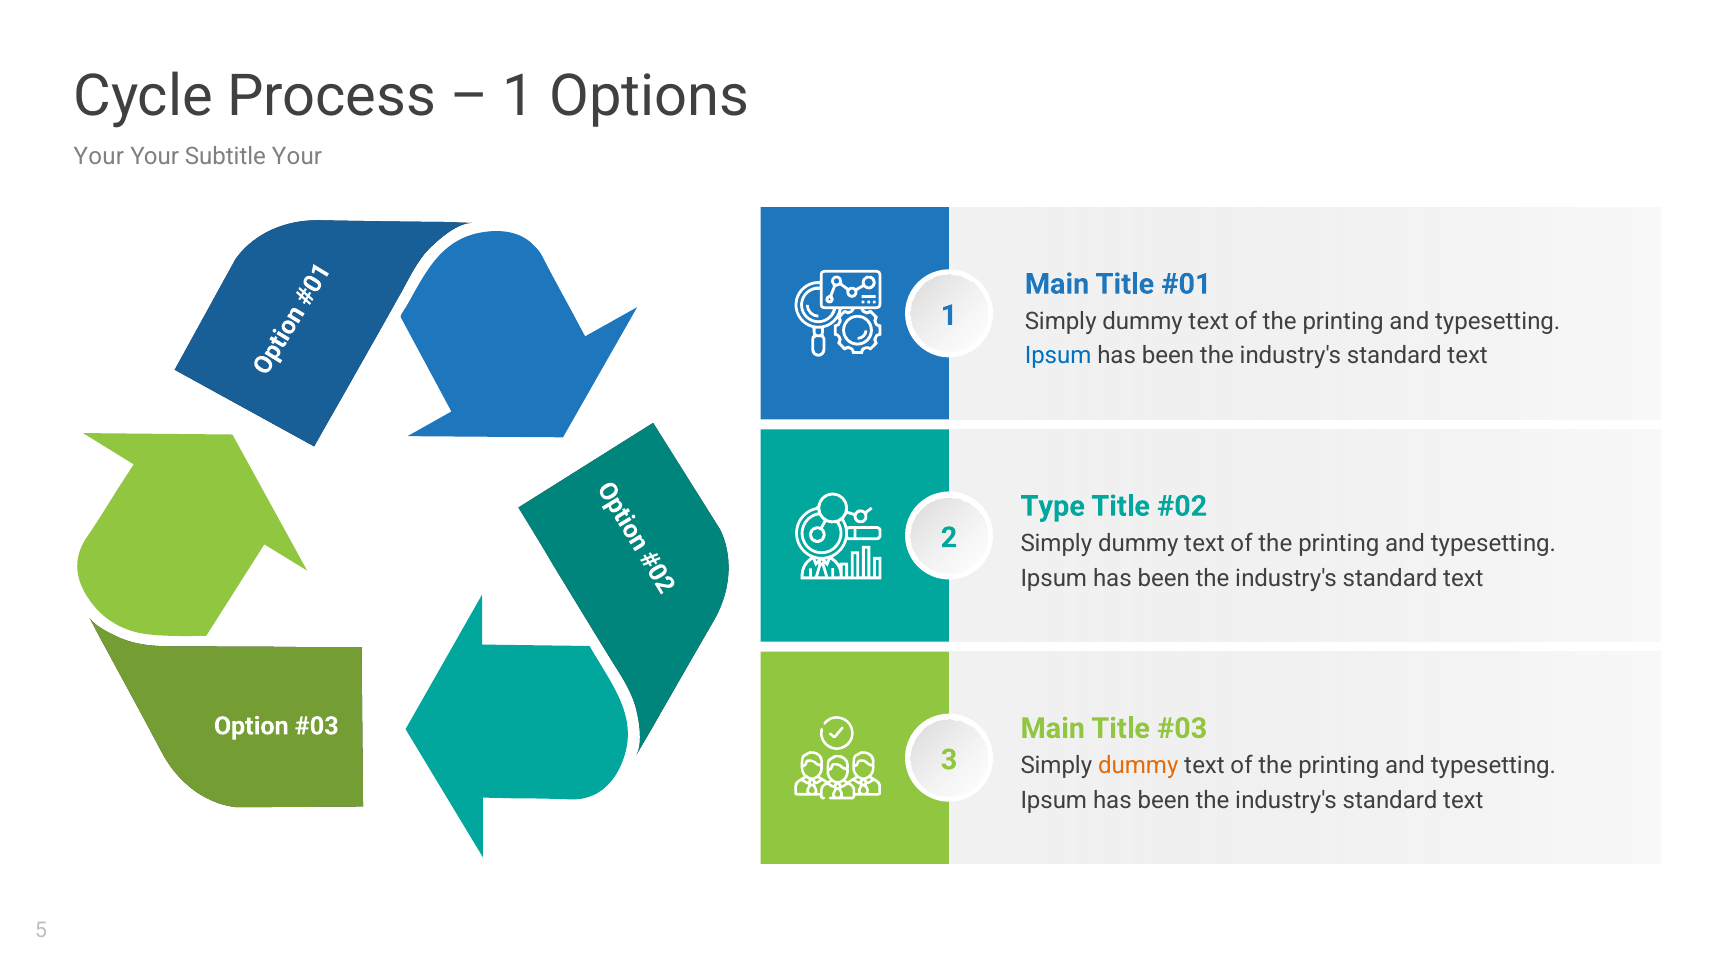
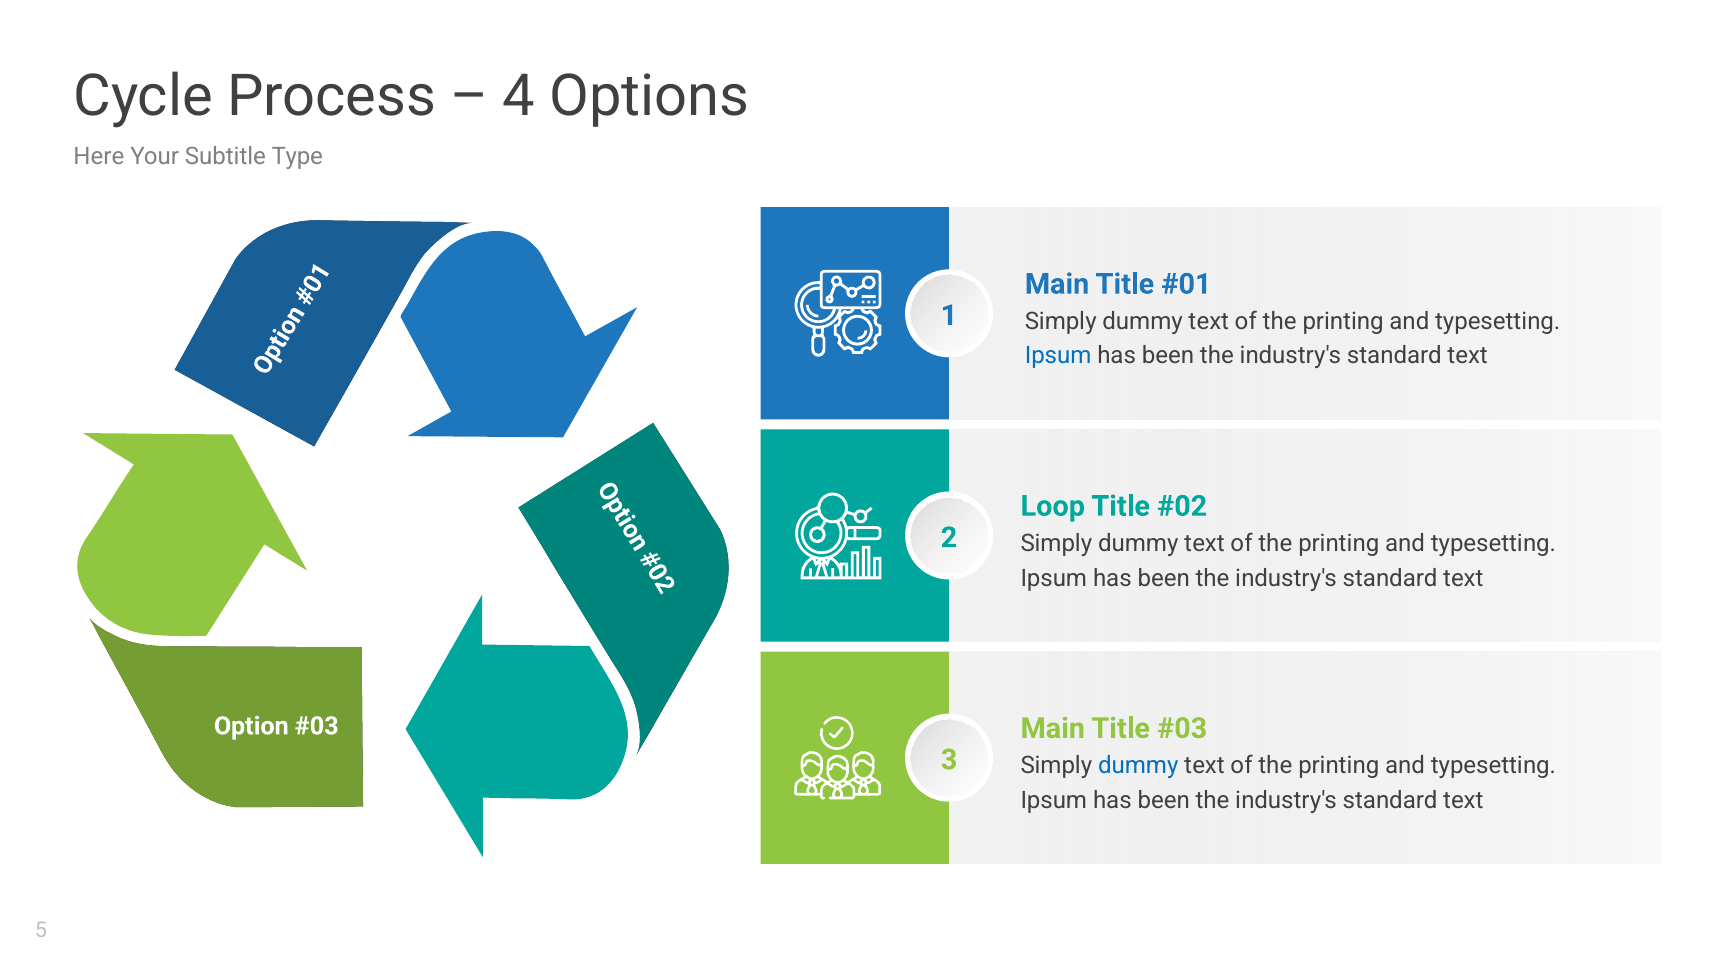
1: 1 -> 4 (519, 96)
Your: Your -> Here (99, 157)
Subtitle Your: Your -> Type (297, 157)
Type: Type -> Loop (1053, 506)
dummy colour: orange -> blue (1138, 765)
